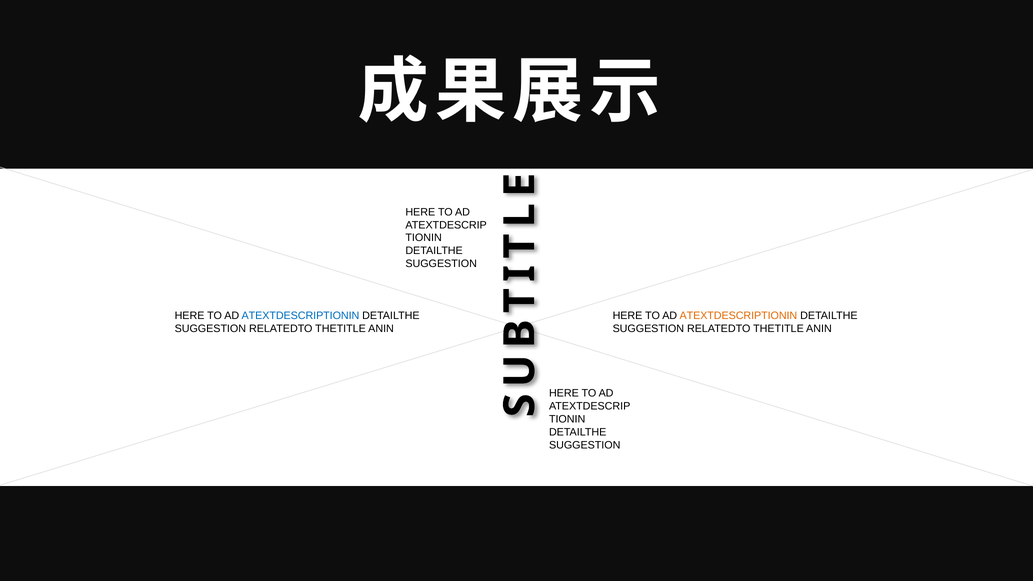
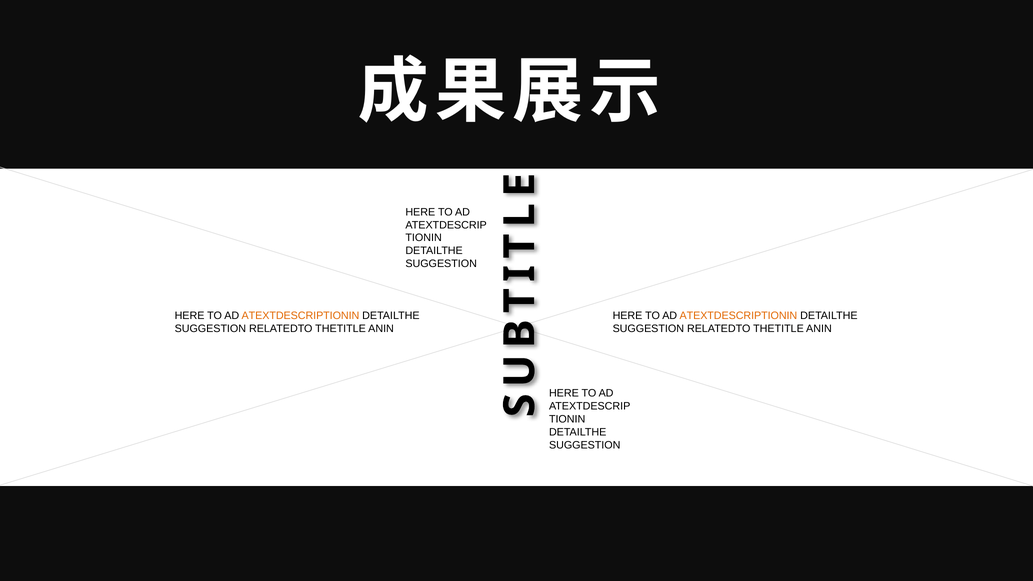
ATEXTDESCRIPTIONIN colour: blue -> orange (300, 316)
